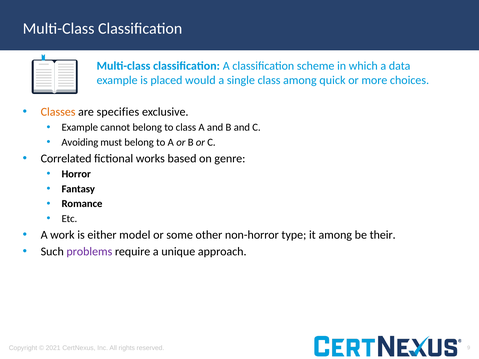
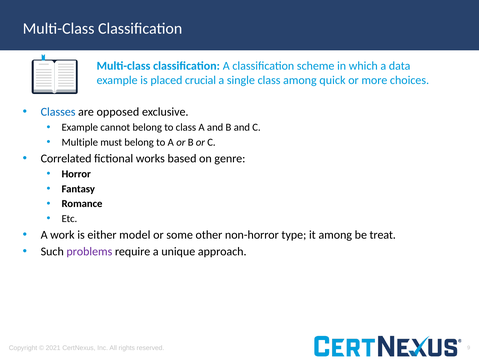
would: would -> crucial (200, 80)
Classes colour: orange -> blue (58, 112)
specifies: specifies -> opposed (118, 112)
Avoiding: Avoiding -> Multiple (80, 142)
their: their -> treat (383, 235)
